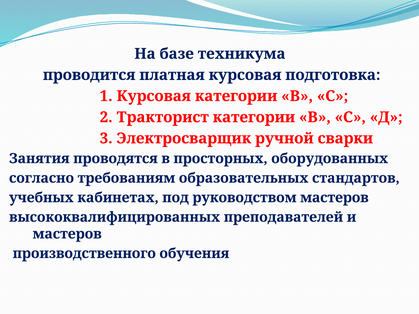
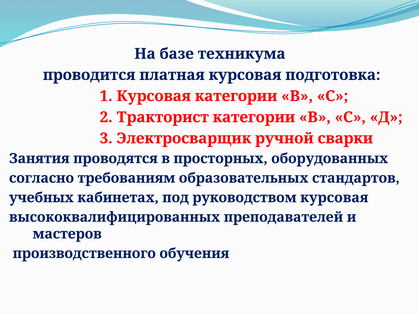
руководством мастеров: мастеров -> курсовая (334, 198)
